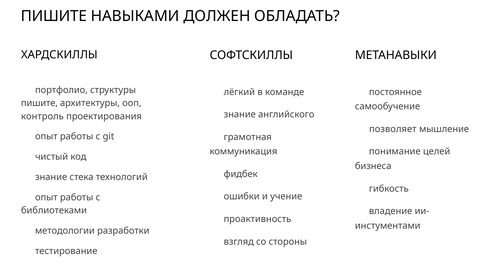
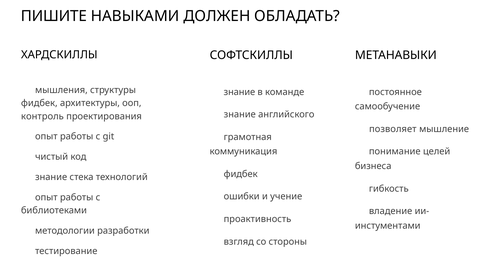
портфолио: портфолио -> мышления (61, 90)
лёгкий: лёгкий -> знание (239, 92)
пишите: пишите -> фидбек (39, 103)
